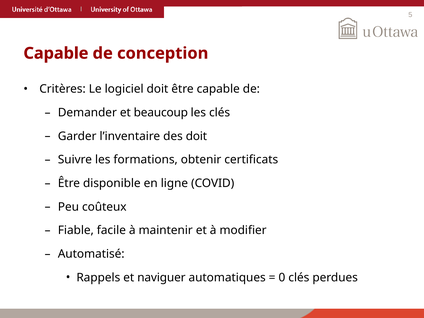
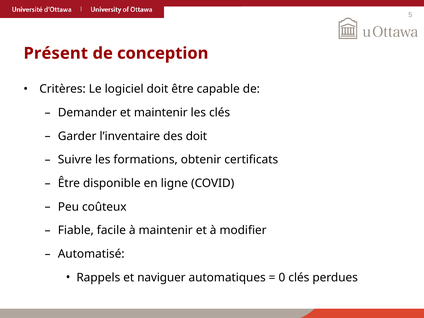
Capable: Capable -> Présent (56, 53)
et beaucoup: beaucoup -> maintenir (161, 113)
